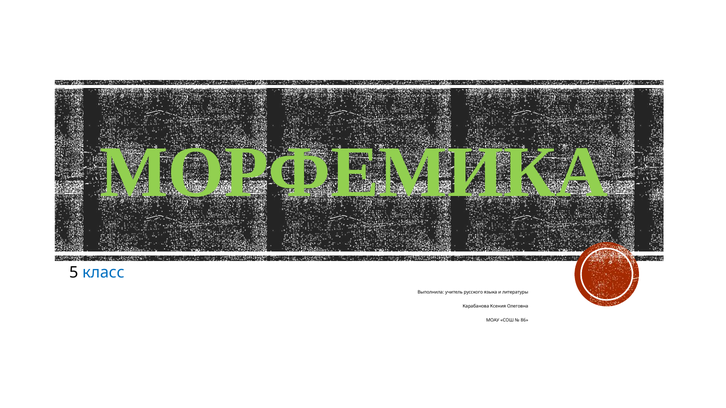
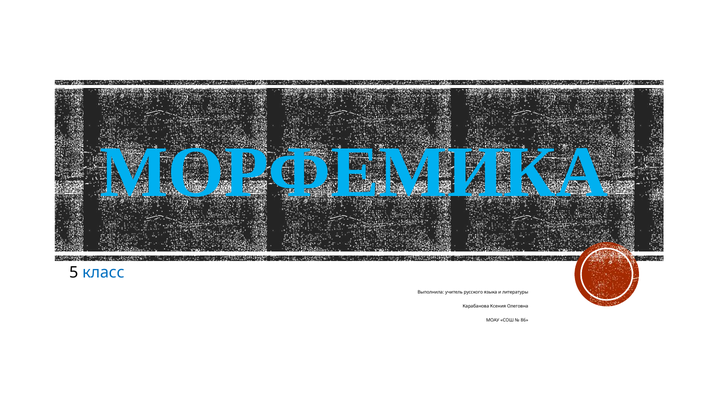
МОРФЕМИКА colour: light green -> light blue (354, 173)
